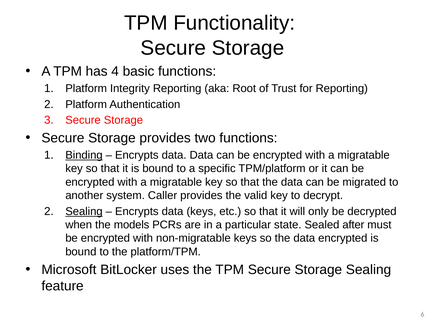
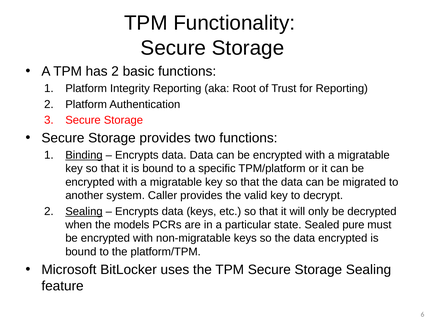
has 4: 4 -> 2 (115, 71)
after: after -> pure (353, 225)
